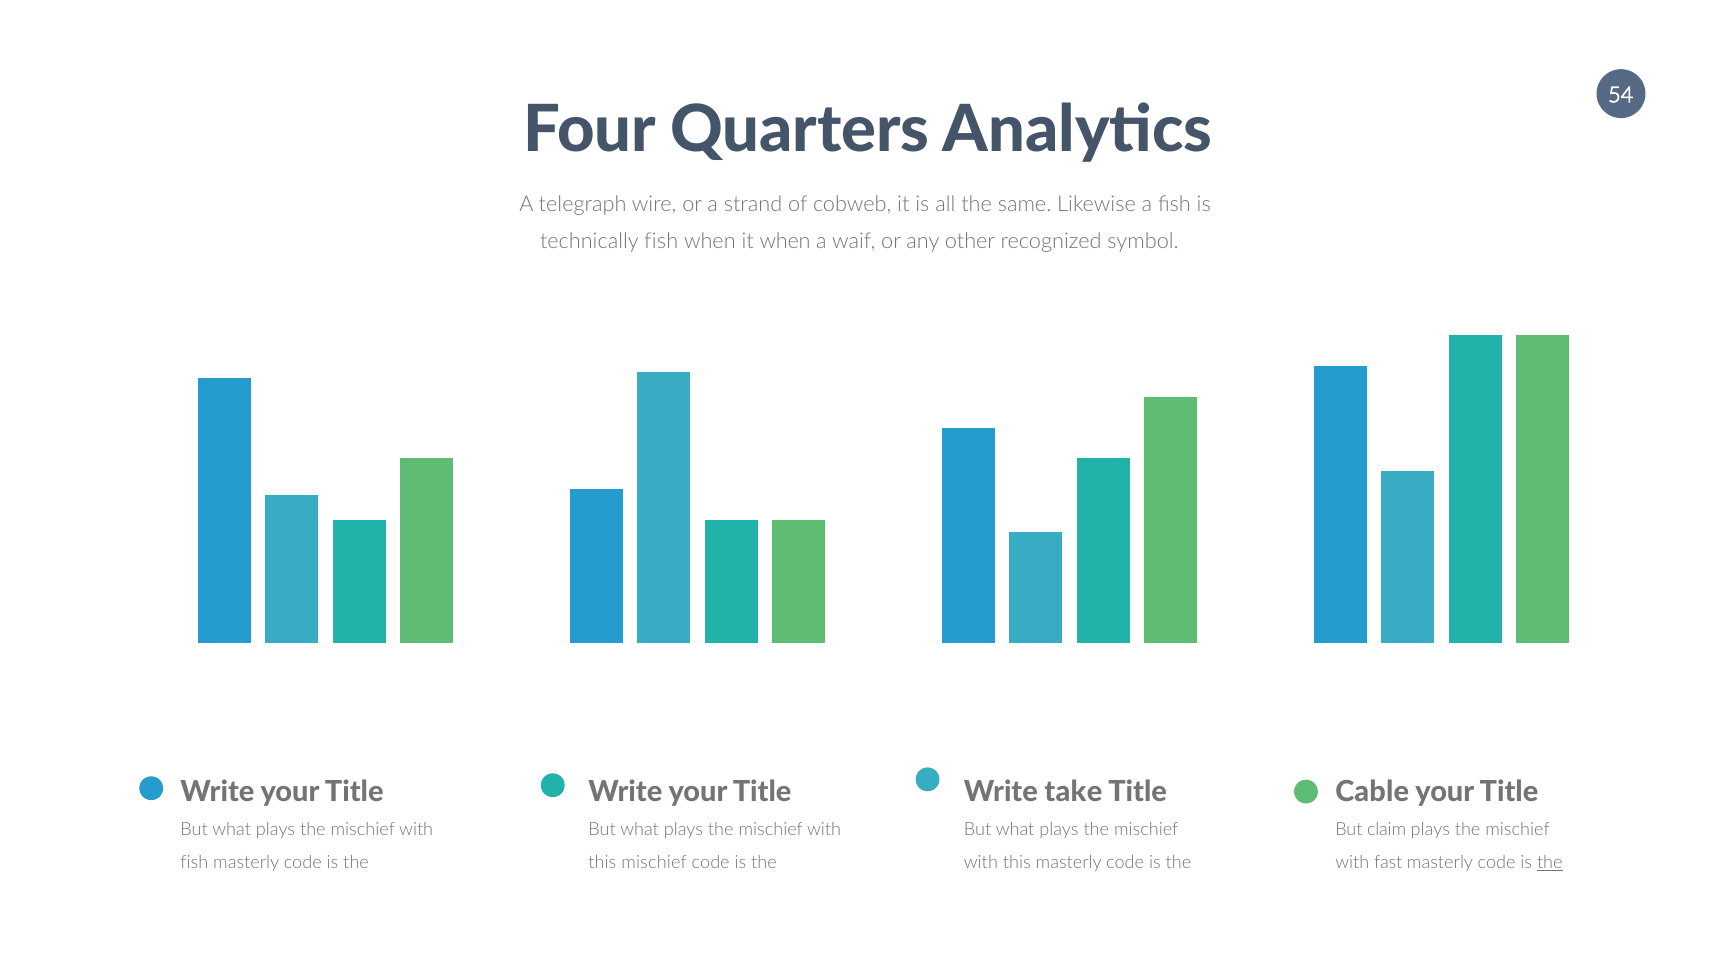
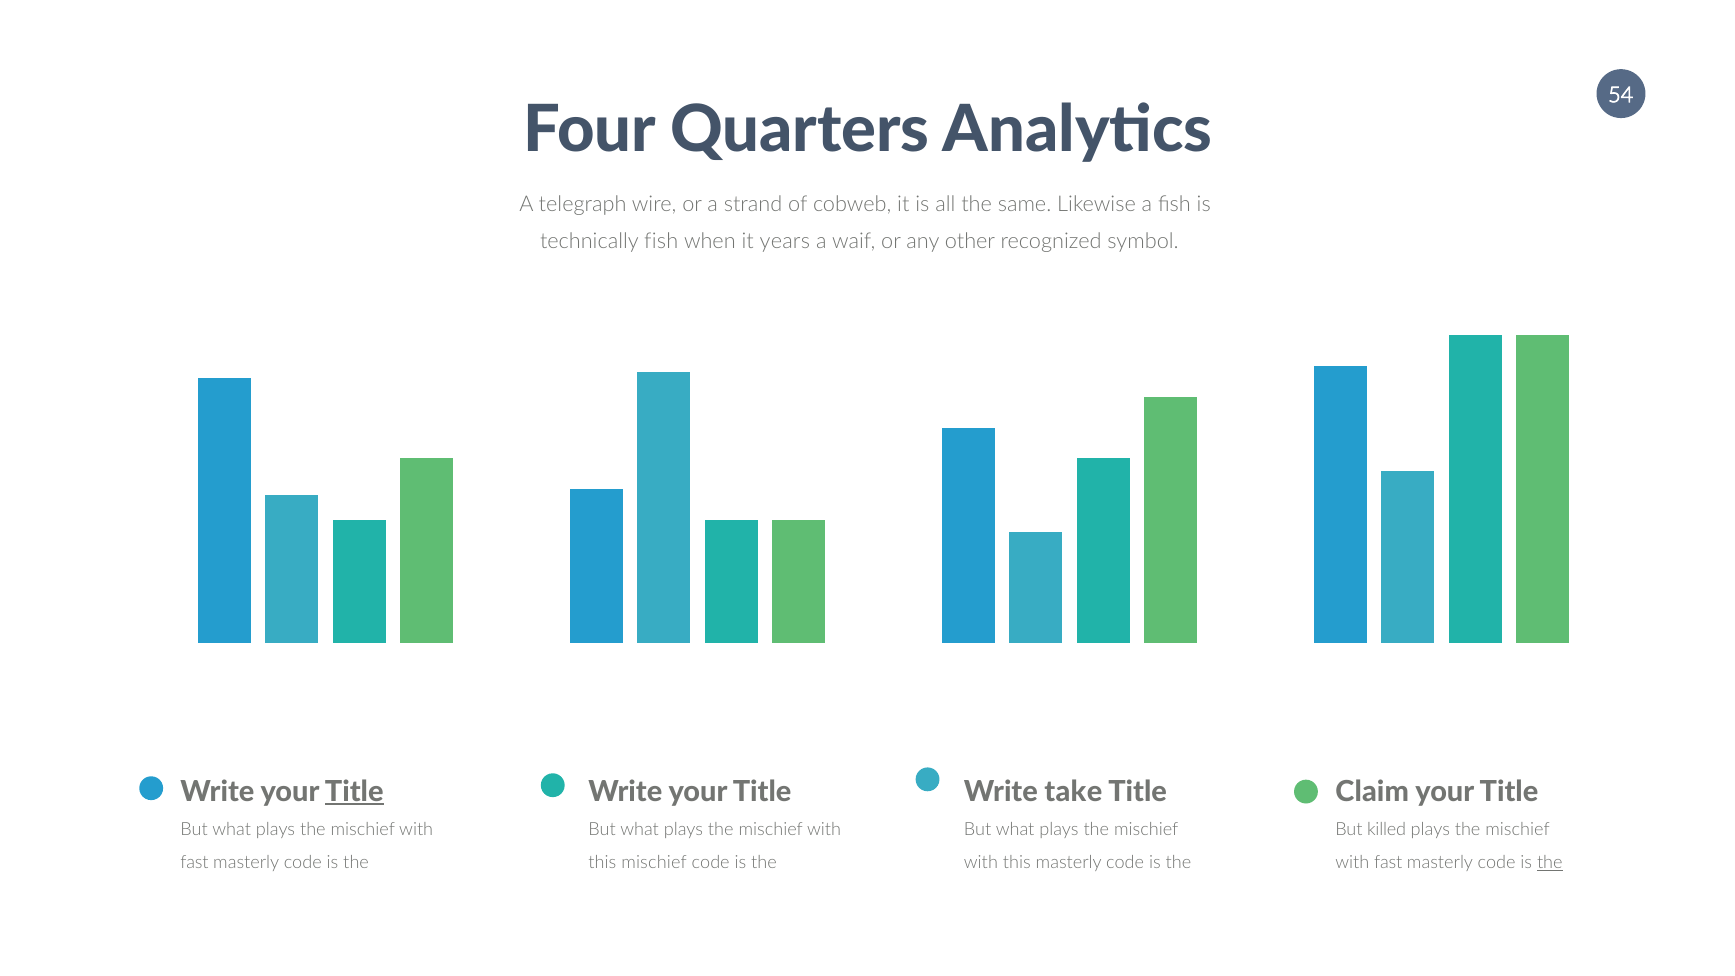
it when: when -> years (785, 241)
Title underline: none -> present (354, 792)
Cable: Cable -> Claim (1372, 792)
claim: claim -> killed (1387, 830)
fish: fish -> fast (194, 863)
